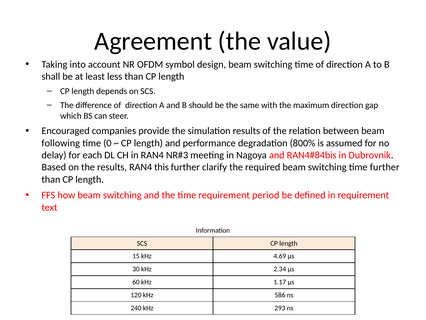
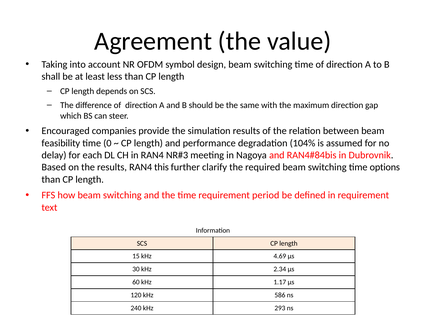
following: following -> feasibility (61, 143)
800%: 800% -> 104% (303, 143)
time further: further -> options (385, 167)
